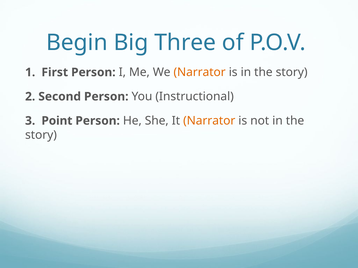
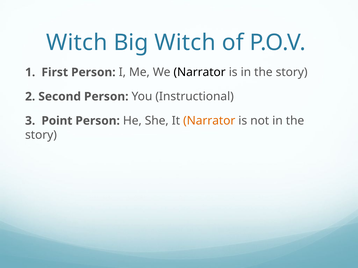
Begin: Begin -> Witch (77, 43)
Big Three: Three -> Witch (185, 43)
Narrator colour: orange -> black (200, 72)
